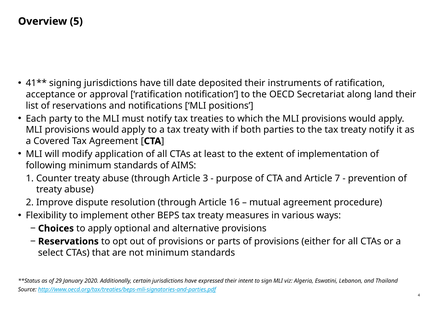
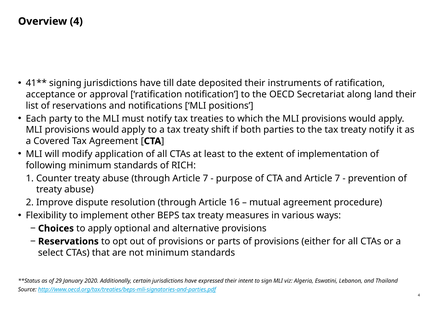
Overview 5: 5 -> 4 (76, 21)
with: with -> shift (221, 130)
AIMS: AIMS -> RICH (184, 165)
through Article 3: 3 -> 7 (205, 178)
